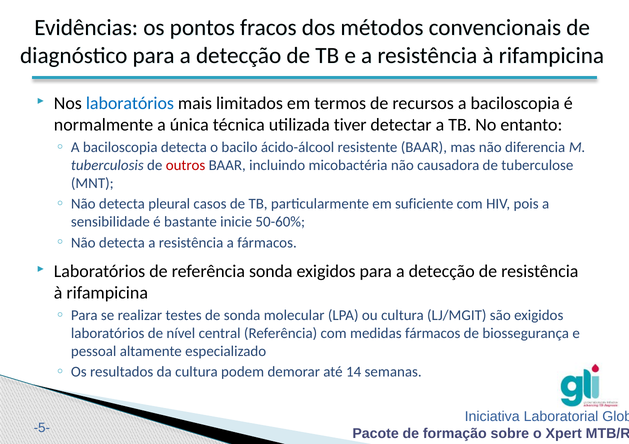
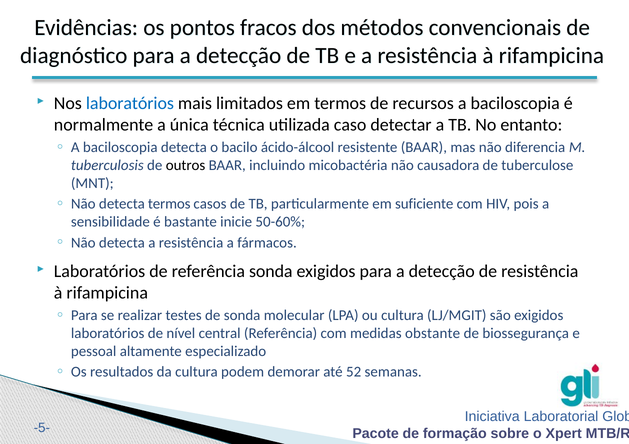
tiver: tiver -> caso (350, 125)
outros colour: red -> black (186, 165)
detecta pleural: pleural -> termos (169, 204)
medidas fármacos: fármacos -> obstante (433, 333)
14: 14 -> 52 (354, 372)
